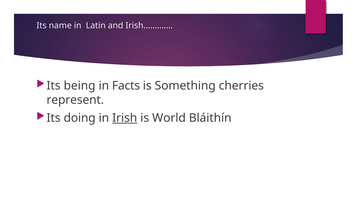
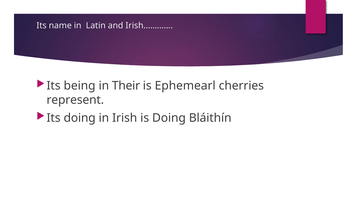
Facts: Facts -> Their (126, 86)
Something: Something -> Ephemearl (185, 86)
Irish underline: present -> none (125, 118)
is World: World -> Doing (169, 118)
